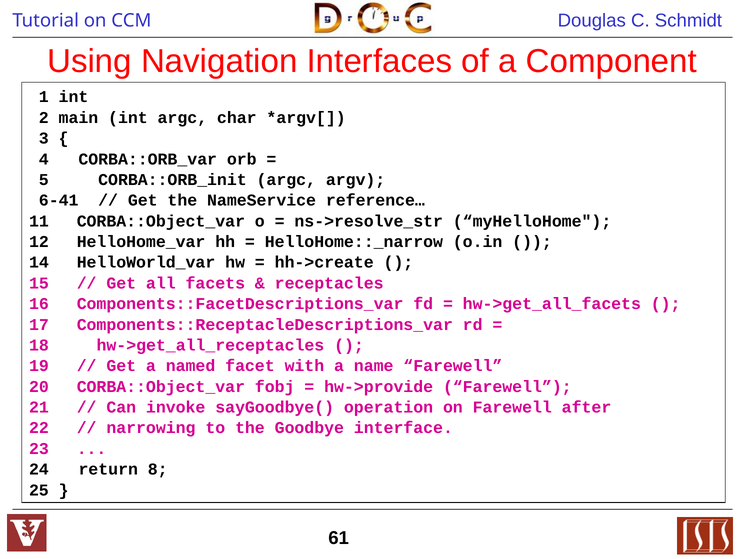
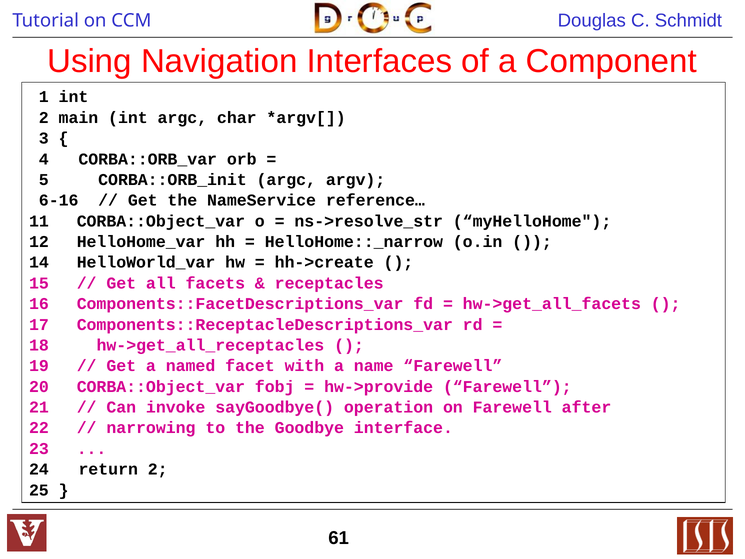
6-41: 6-41 -> 6-16 (59, 200)
return 8: 8 -> 2 (158, 469)
